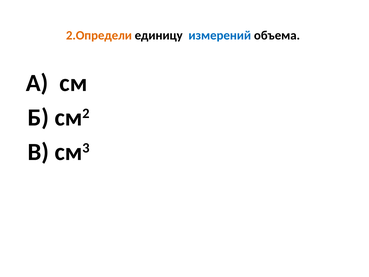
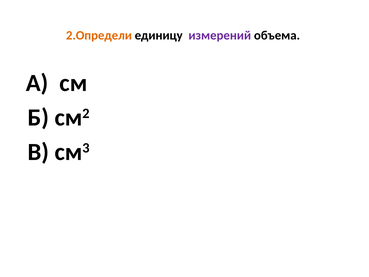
измерений colour: blue -> purple (220, 35)
